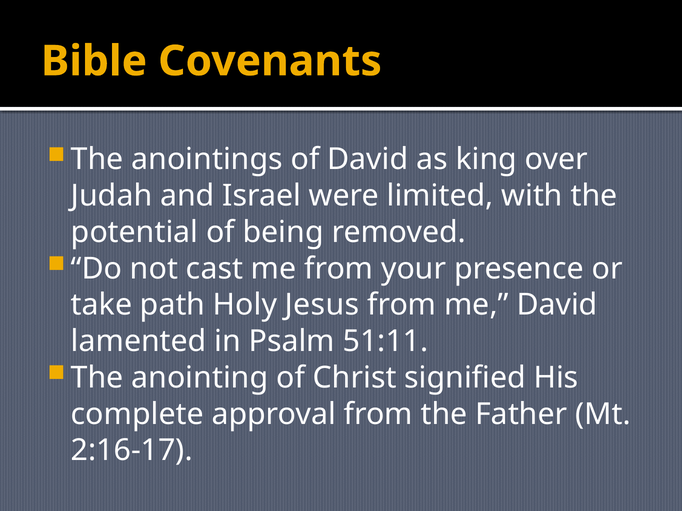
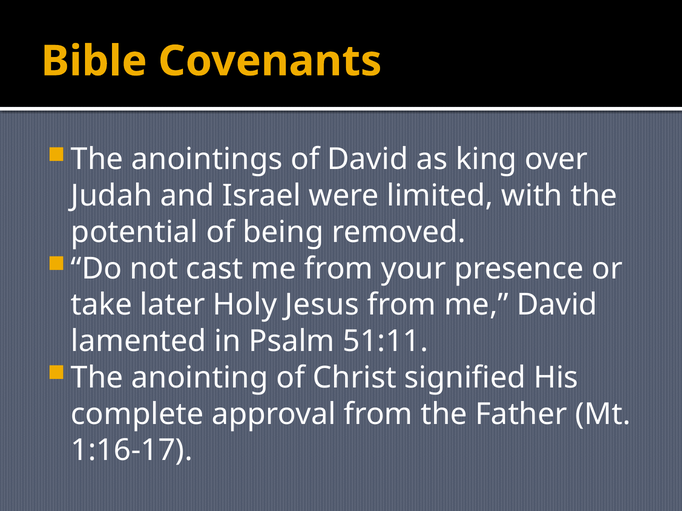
path: path -> later (173, 305)
2:16-17: 2:16-17 -> 1:16-17 (132, 451)
